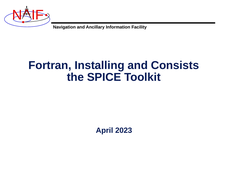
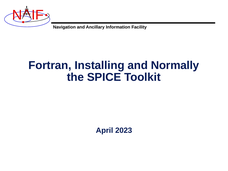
Consists: Consists -> Normally (175, 65)
